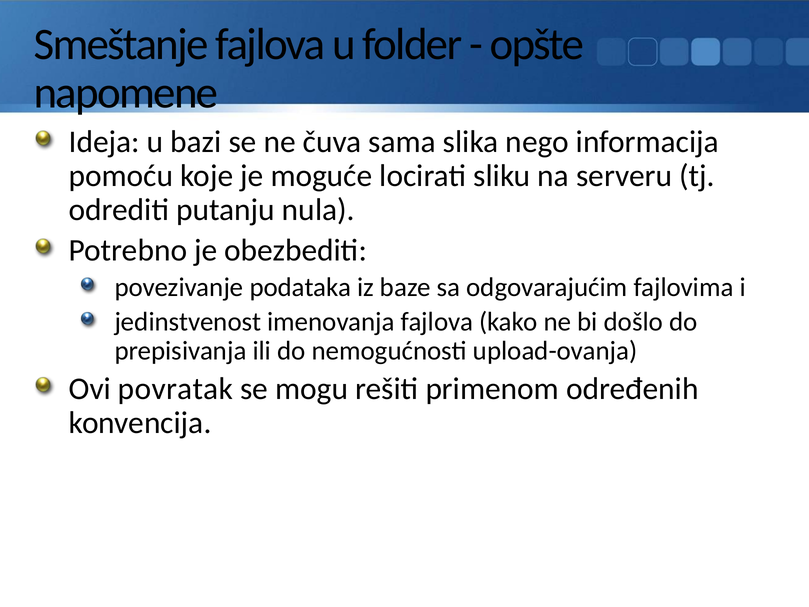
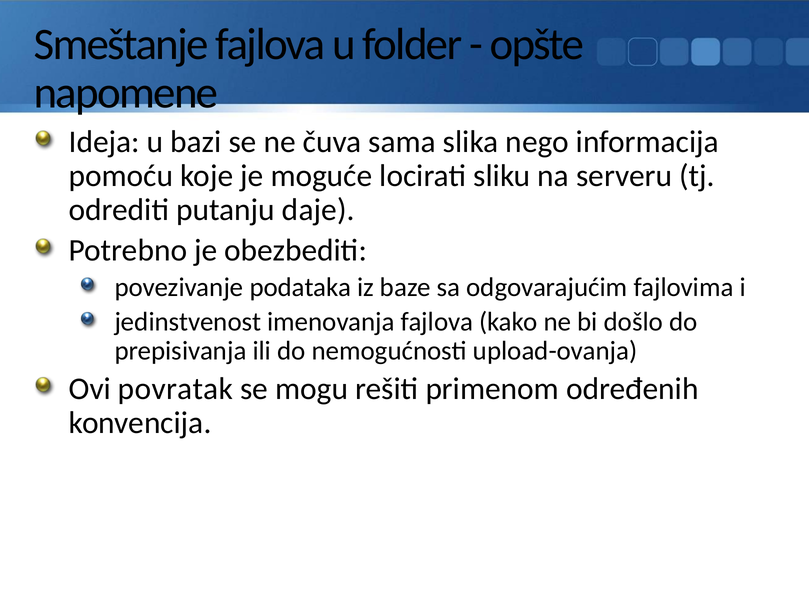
nula: nula -> daje (318, 210)
